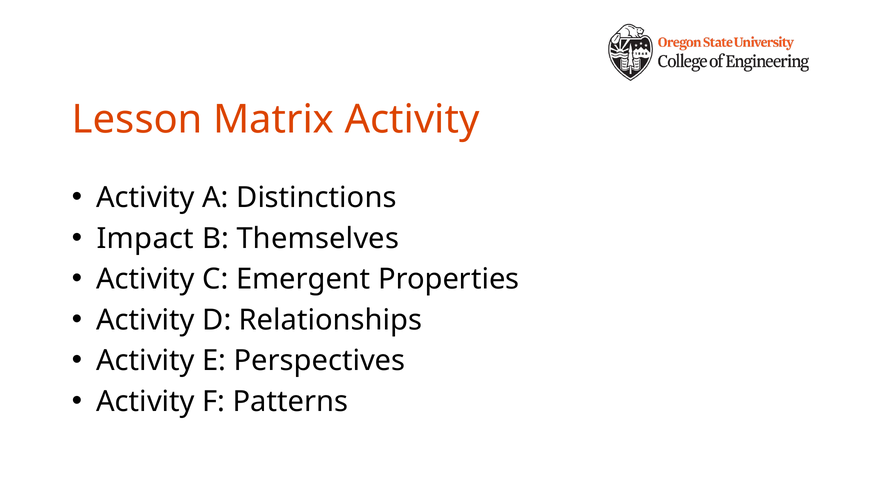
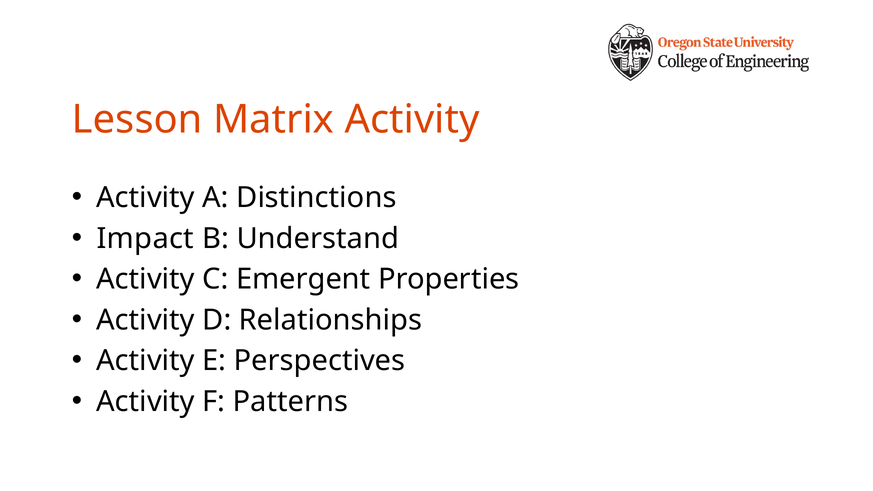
Themselves: Themselves -> Understand (318, 239)
